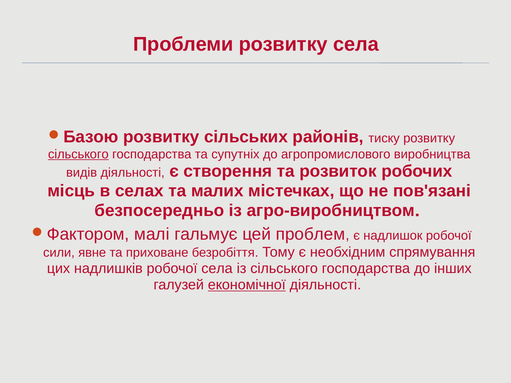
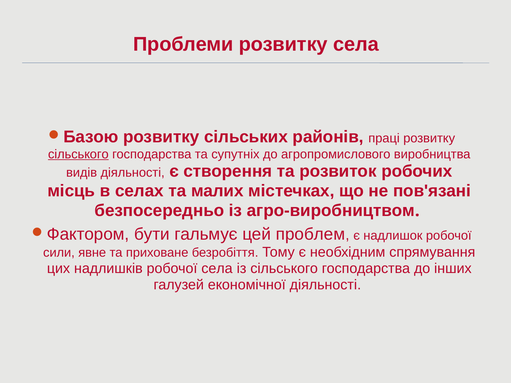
тиску: тиску -> праці (384, 139)
малі: малі -> бути (152, 234)
економічної underline: present -> none (247, 285)
